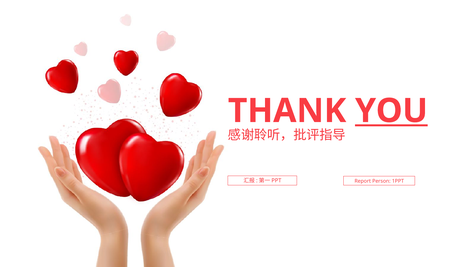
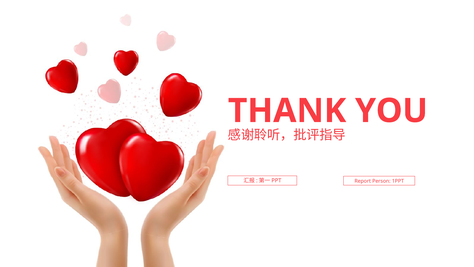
YOU underline: present -> none (391, 111)
